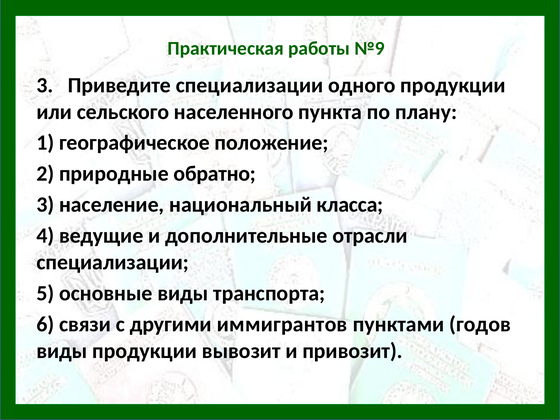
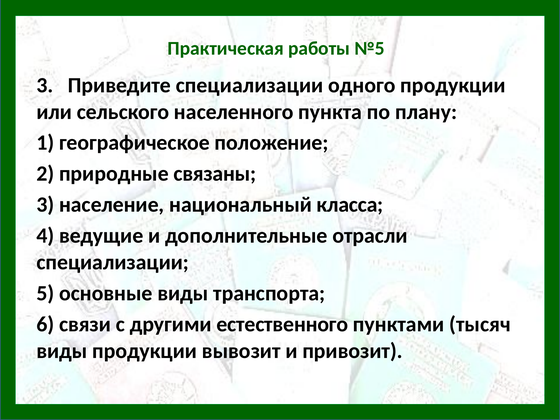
№9: №9 -> №5 (370, 48)
обратно: обратно -> связаны (215, 174)
иммигрантов: иммигрантов -> естественного (282, 324)
годов: годов -> тысяч (480, 324)
